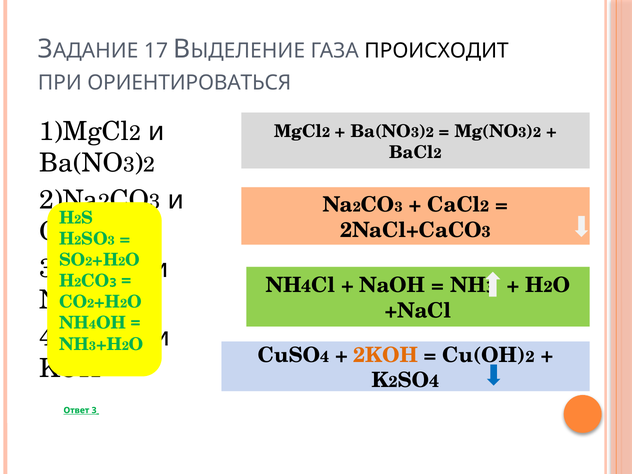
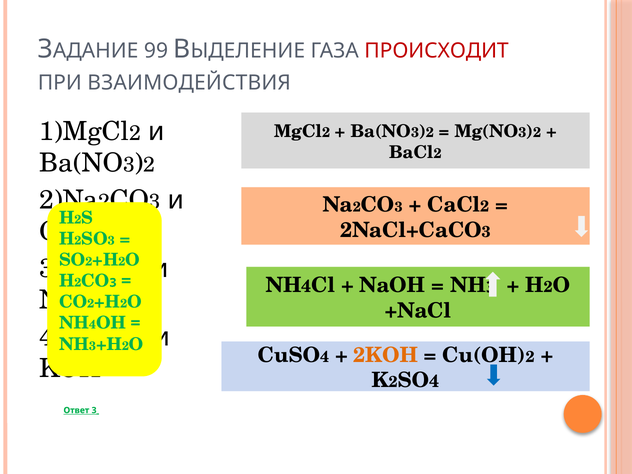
17: 17 -> 99 (156, 51)
ПРОИСХОДИТ colour: black -> red (437, 51)
ОРИЕНТИРОВАТЬСЯ: ОРИЕНТИРОВАТЬСЯ -> ВЗАИМОДЕЙСТВИЯ (189, 83)
